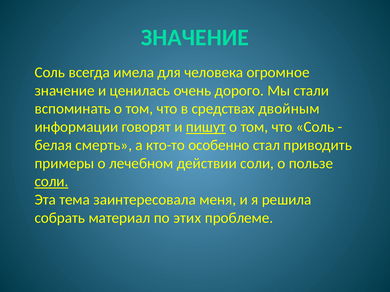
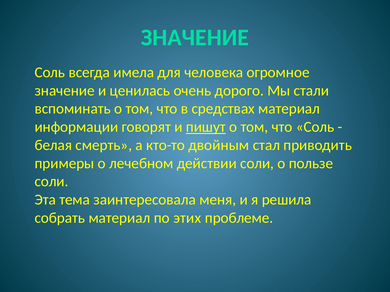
средствах двойным: двойным -> материал (289, 109)
особенно: особенно -> двойным (219, 145)
соли underline: present -> none (51, 182)
